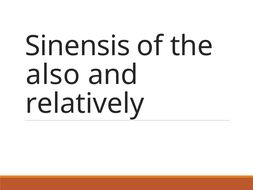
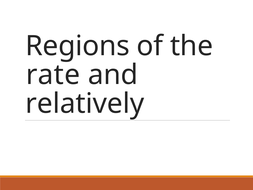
Sinensis: Sinensis -> Regions (78, 46)
also: also -> rate (53, 75)
